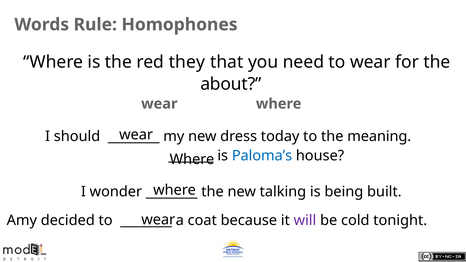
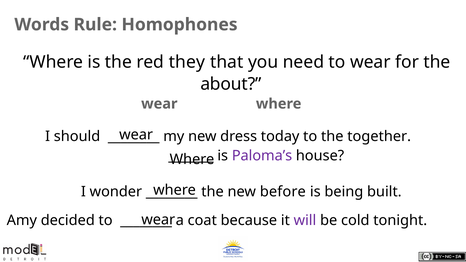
meaning: meaning -> together (379, 136)
Paloma’s colour: blue -> purple (262, 156)
talking: talking -> before (283, 192)
